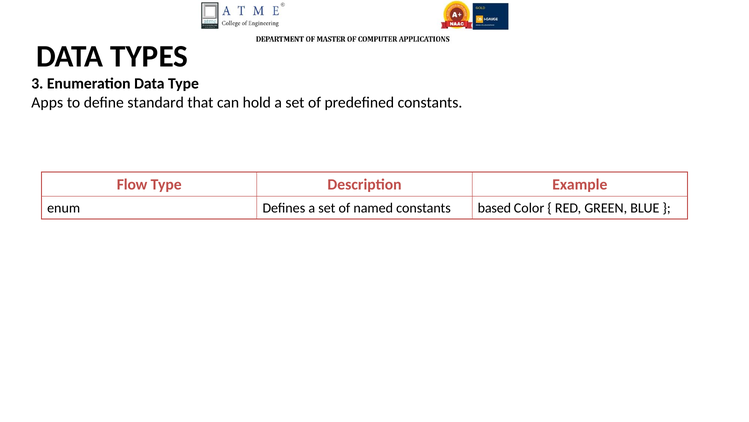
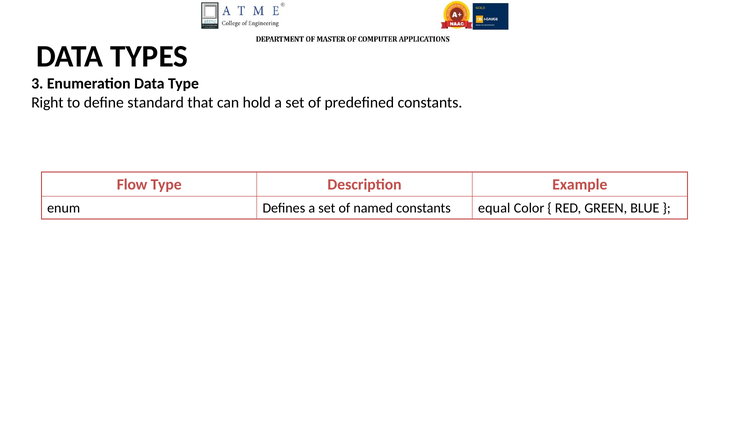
Apps: Apps -> Right (47, 102)
based: based -> equal (494, 208)
